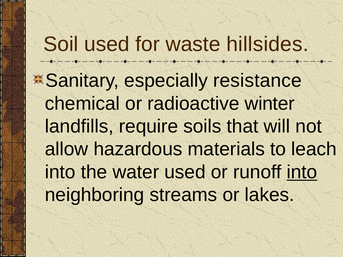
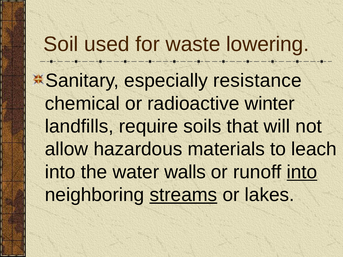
hillsides: hillsides -> lowering (268, 44)
water used: used -> walls (185, 172)
streams underline: none -> present (183, 195)
